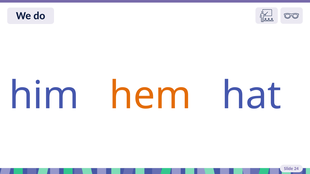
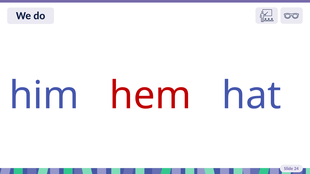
hem colour: orange -> red (150, 96)
